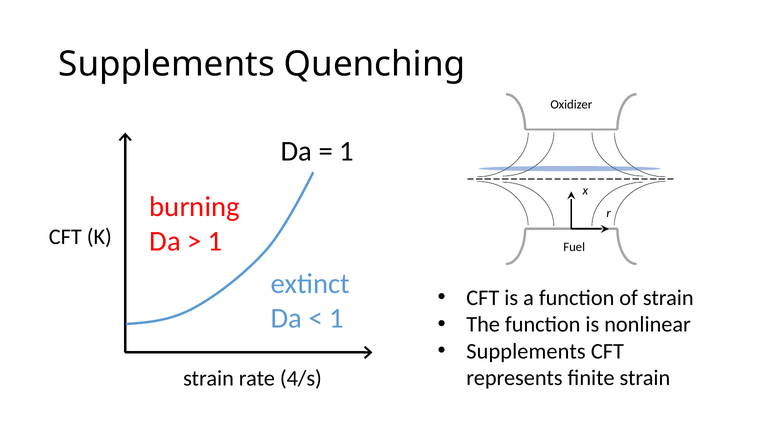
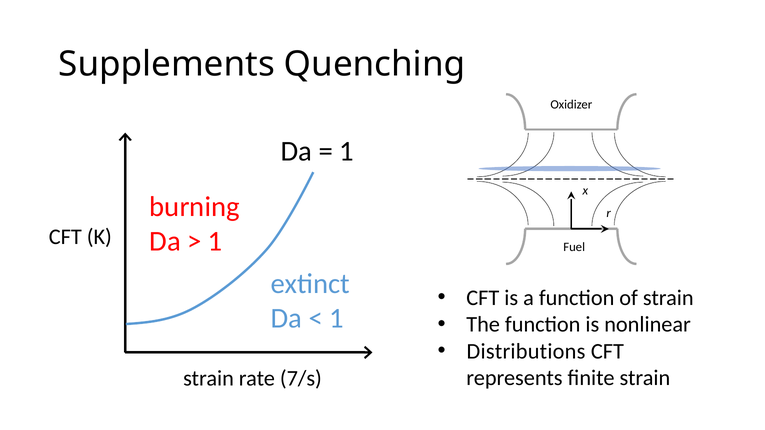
Supplements: Supplements -> Distributions (526, 352)
4/s: 4/s -> 7/s (301, 379)
